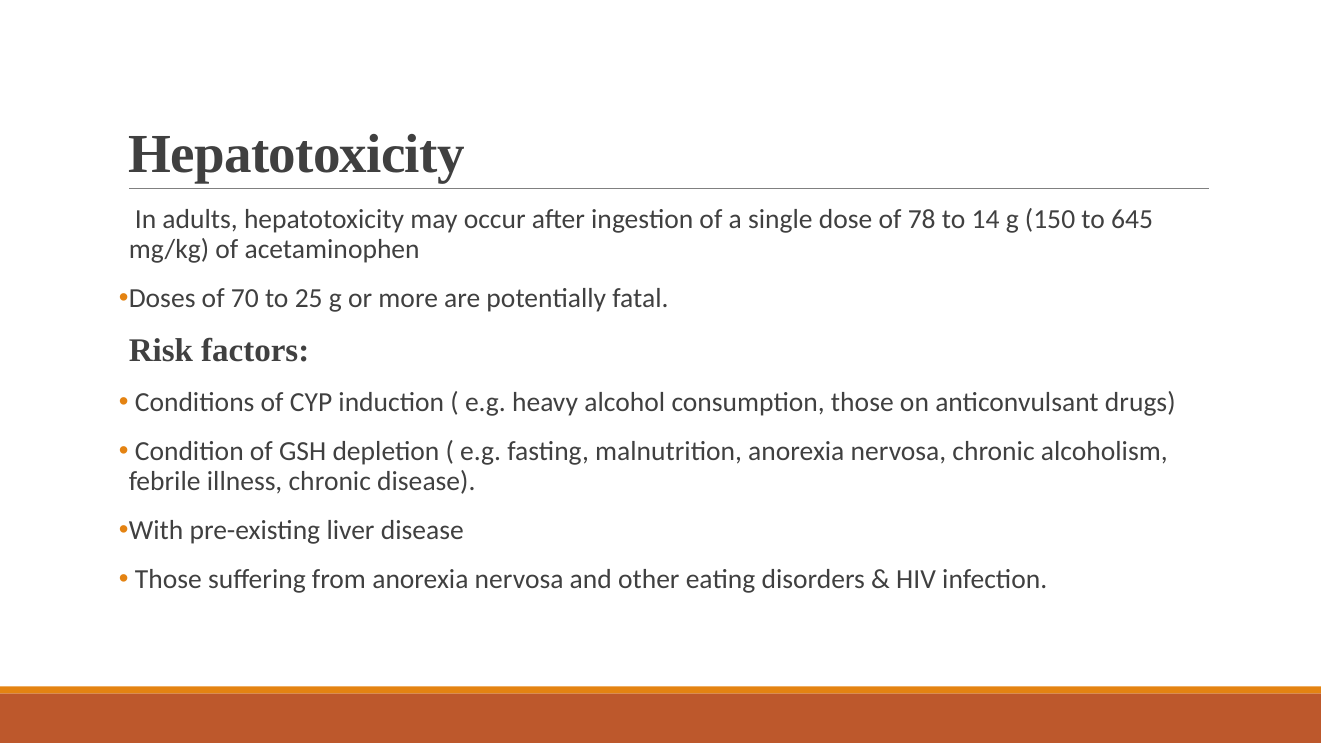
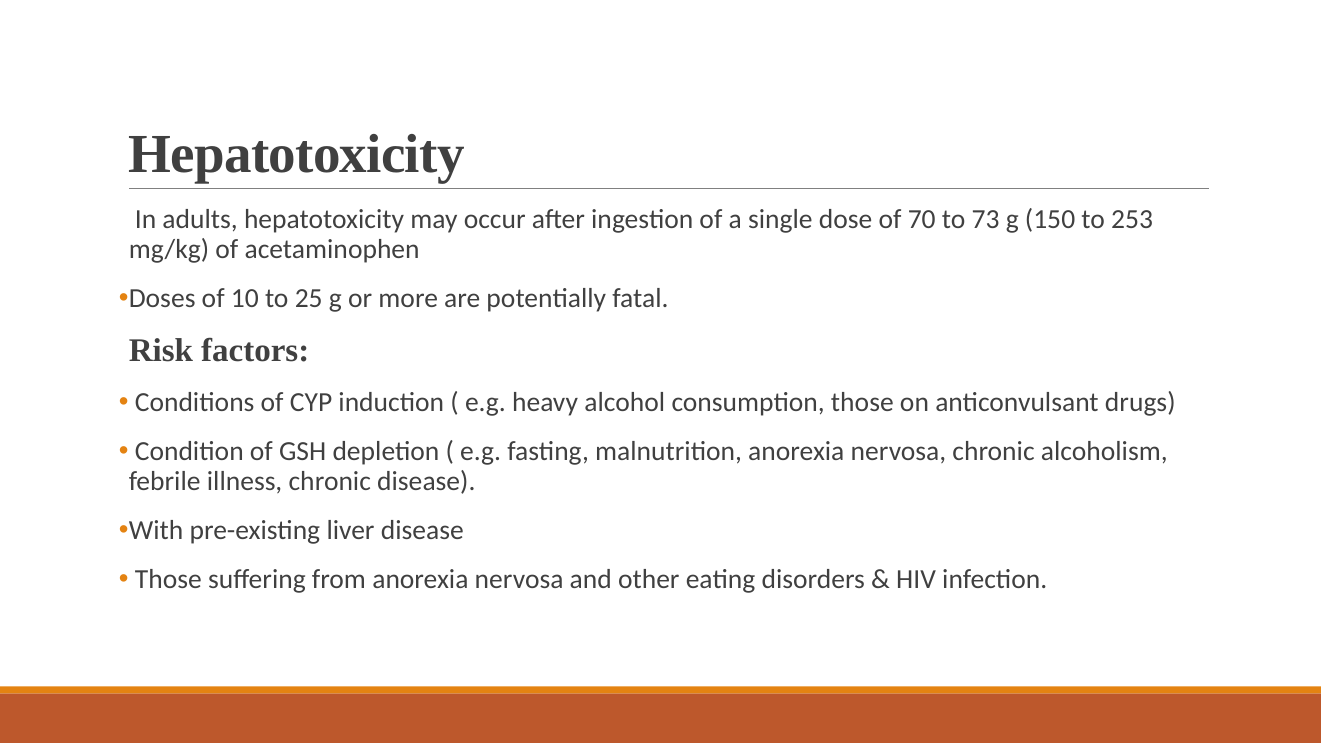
78: 78 -> 70 (922, 220)
14: 14 -> 73 (986, 220)
645: 645 -> 253 (1132, 220)
70: 70 -> 10 (245, 298)
